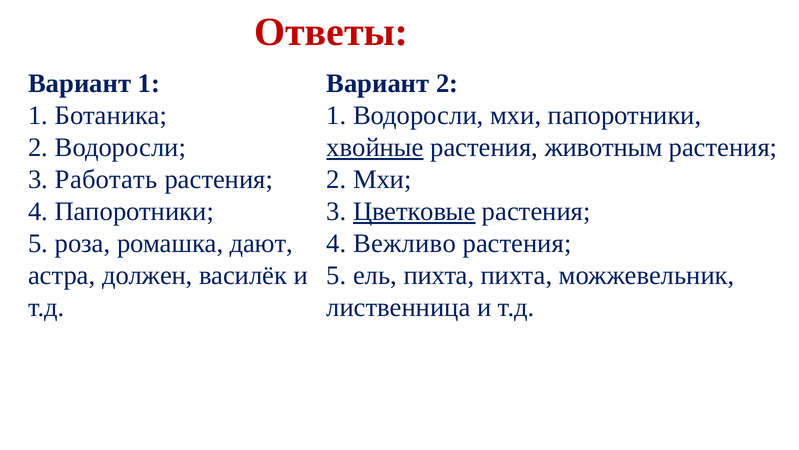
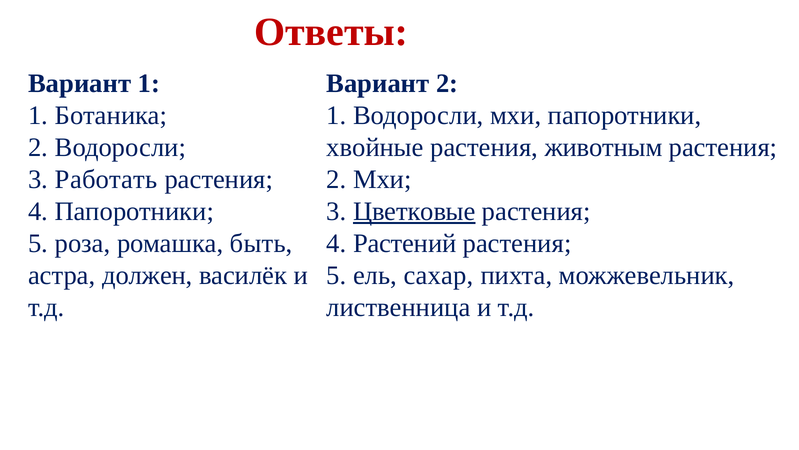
хвойные underline: present -> none (375, 147)
дают: дают -> быть (261, 243)
Вежливо: Вежливо -> Растений (405, 243)
ель пихта: пихта -> сахар (439, 275)
